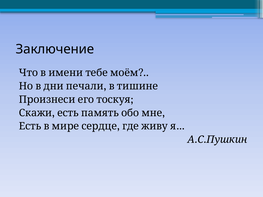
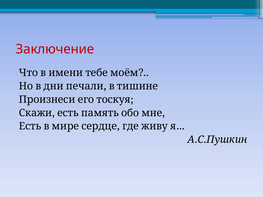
Заключение colour: black -> red (55, 49)
